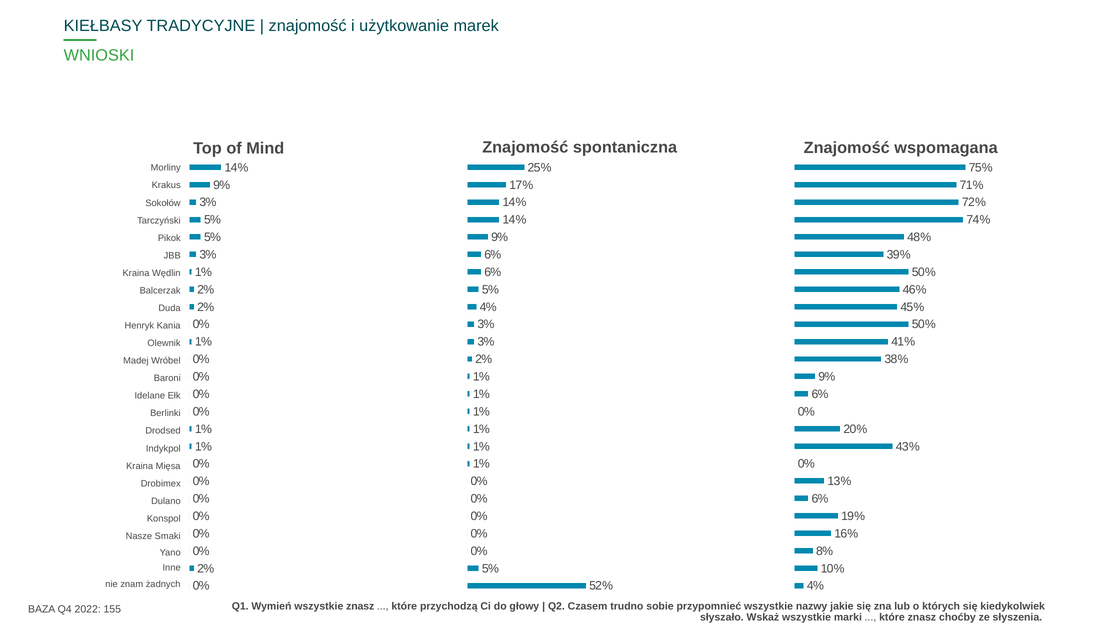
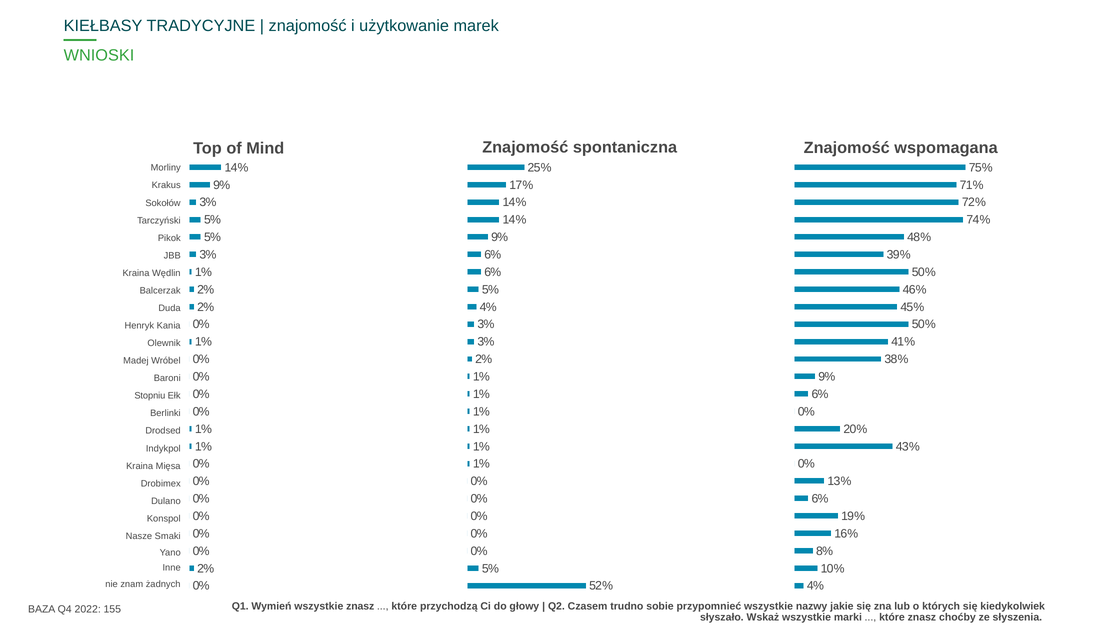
Idelane: Idelane -> Stopniu (150, 396)
